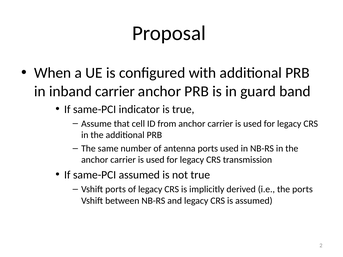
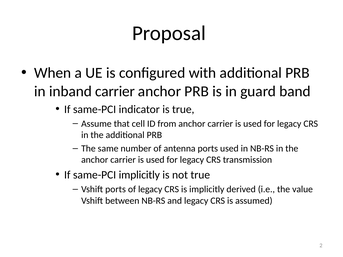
same-PCI assumed: assumed -> implicitly (139, 175)
the ports: ports -> value (303, 189)
